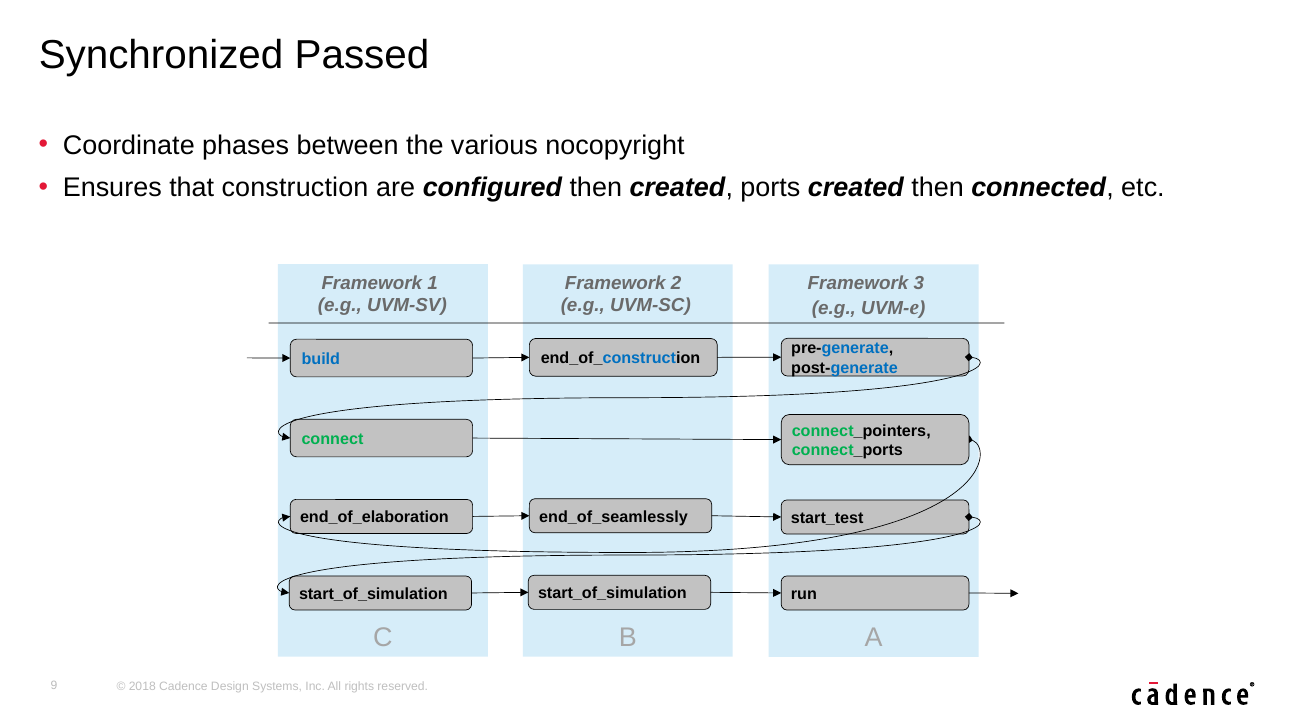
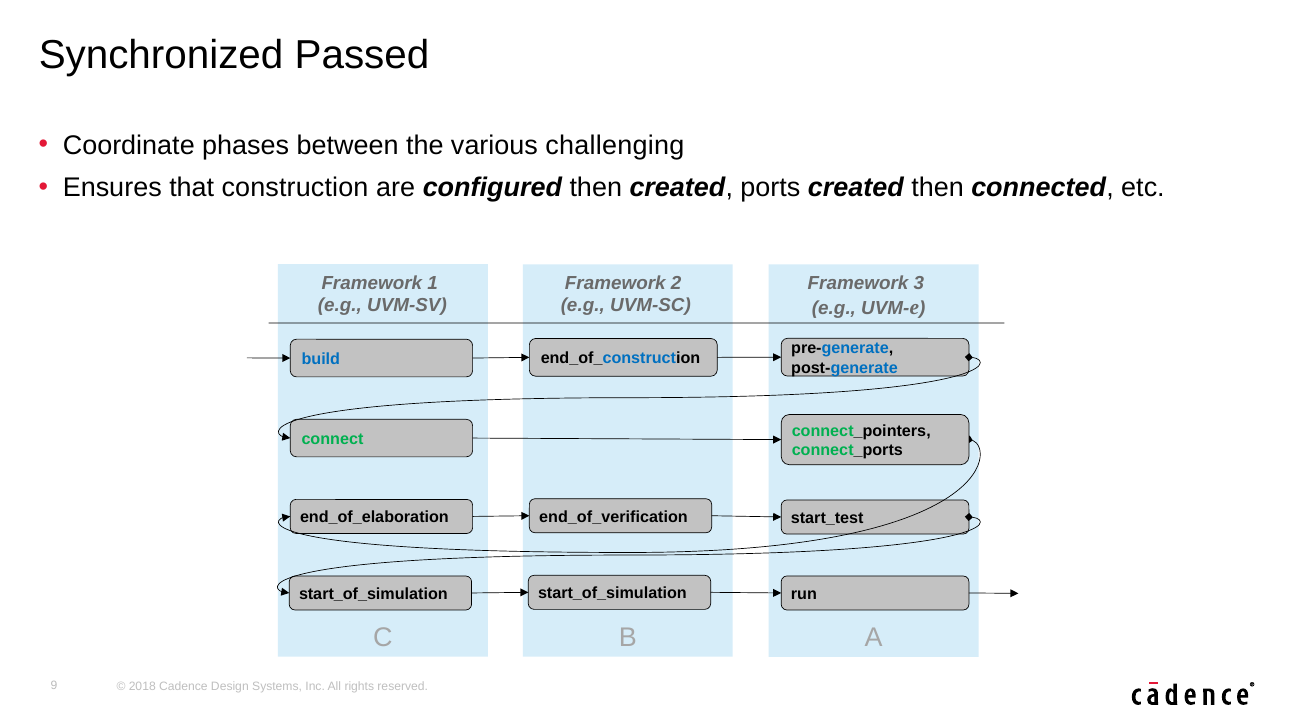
nocopyright: nocopyright -> challenging (615, 145)
end_of_seamlessly: end_of_seamlessly -> end_of_verification (613, 517)
